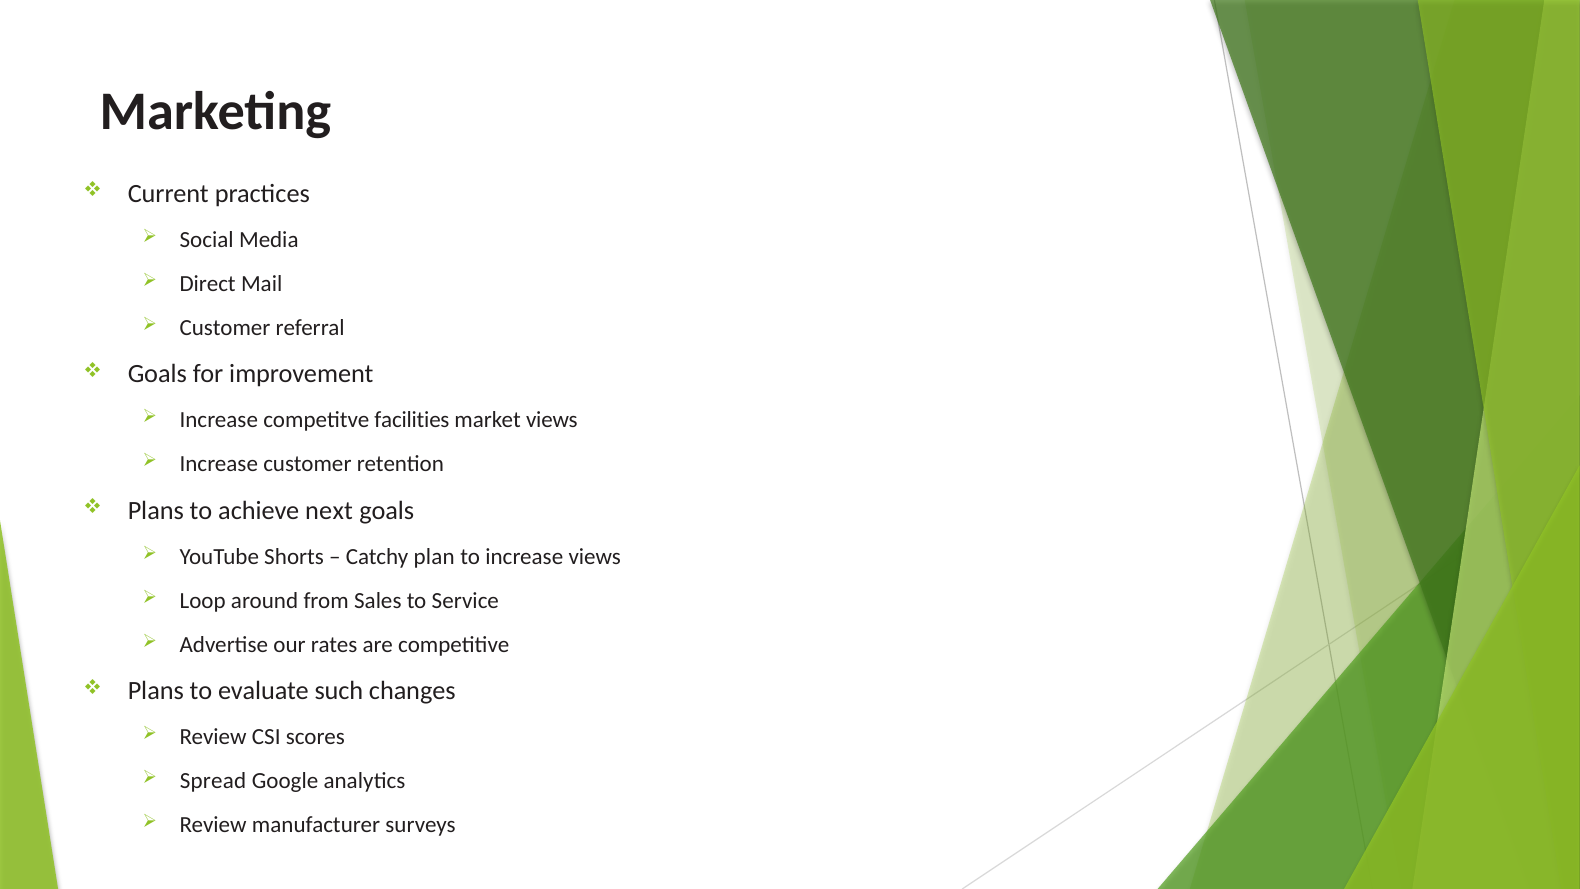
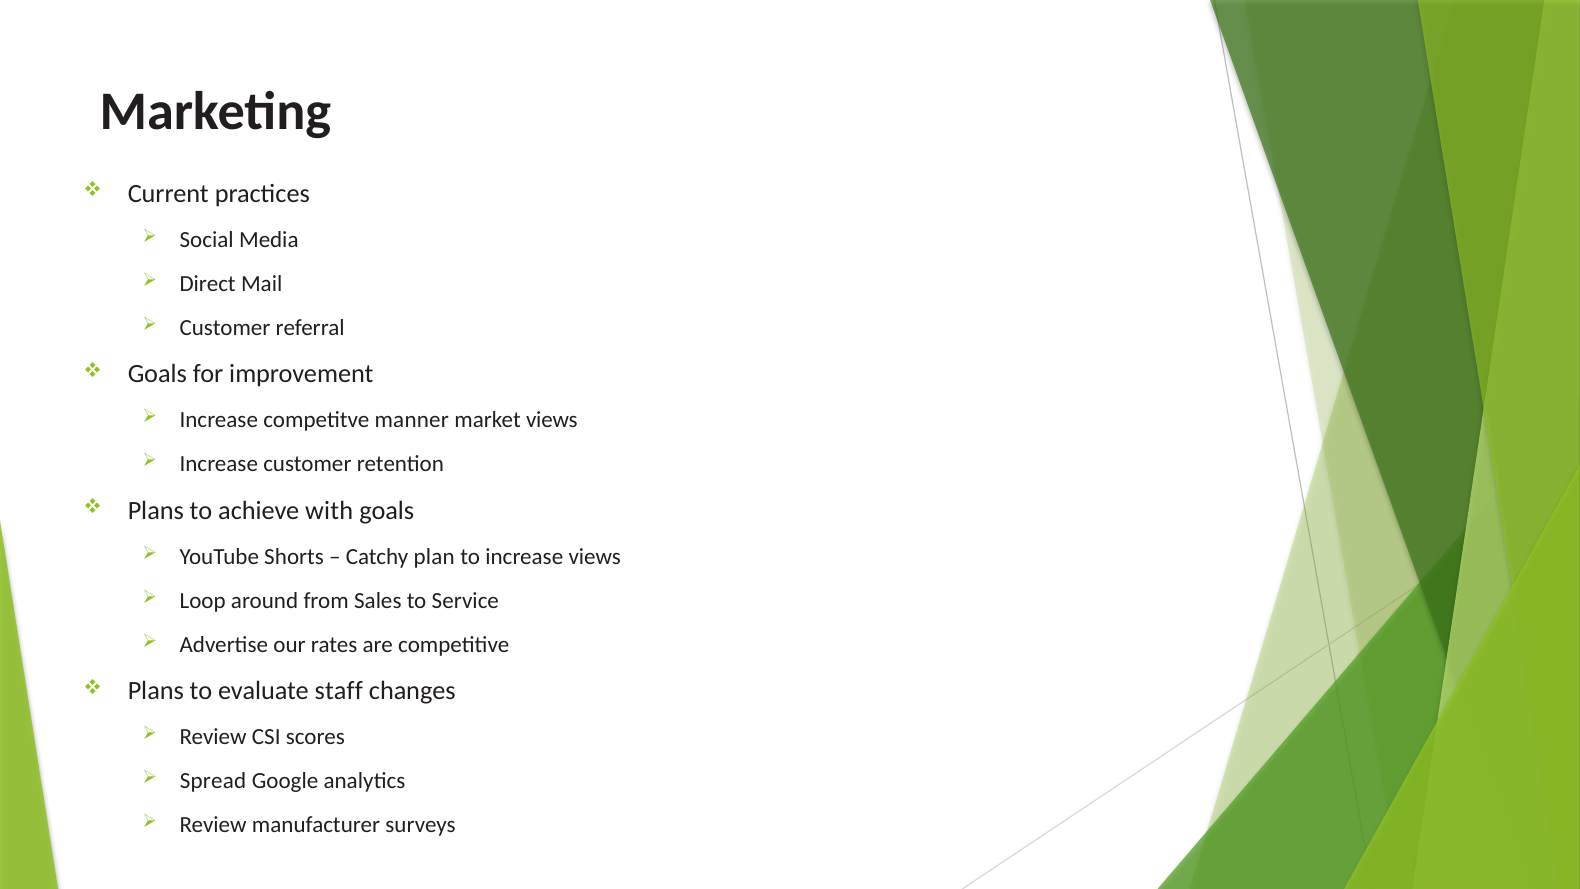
facilities: facilities -> manner (412, 420)
next: next -> with (329, 510)
such: such -> staff (339, 691)
